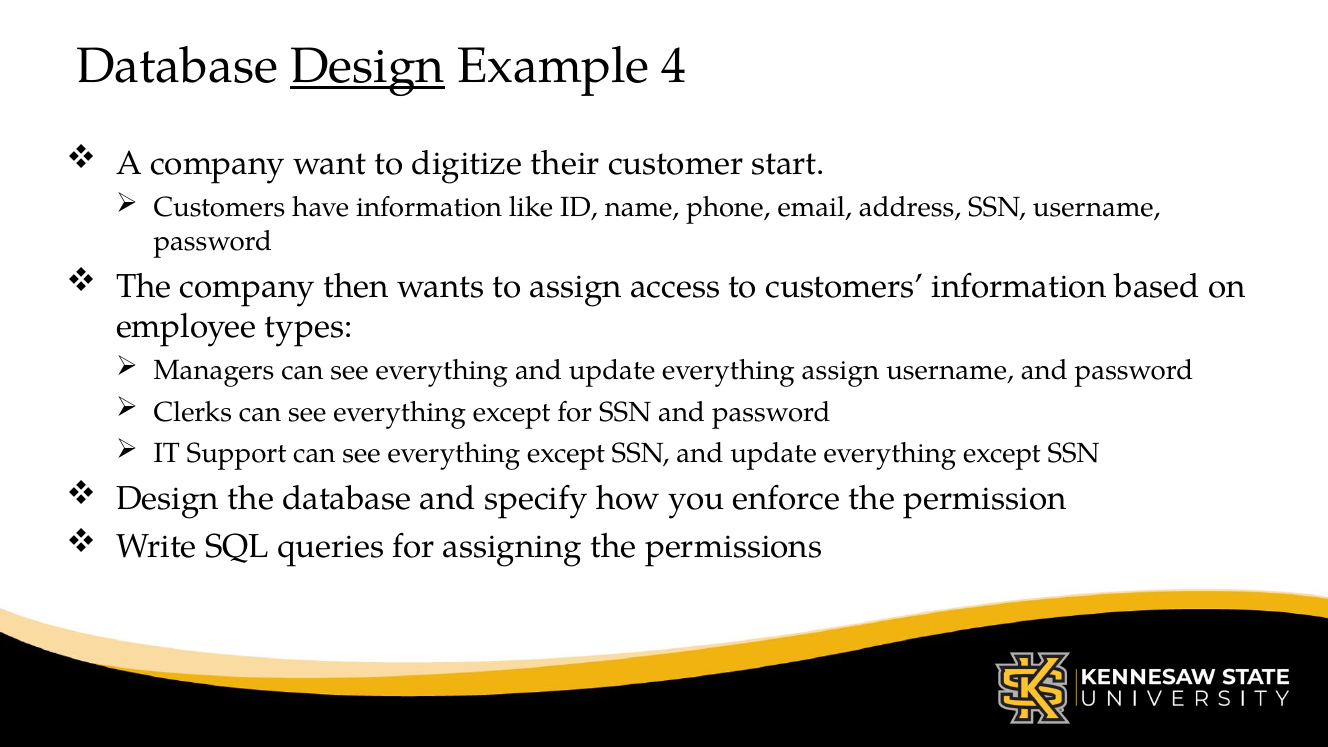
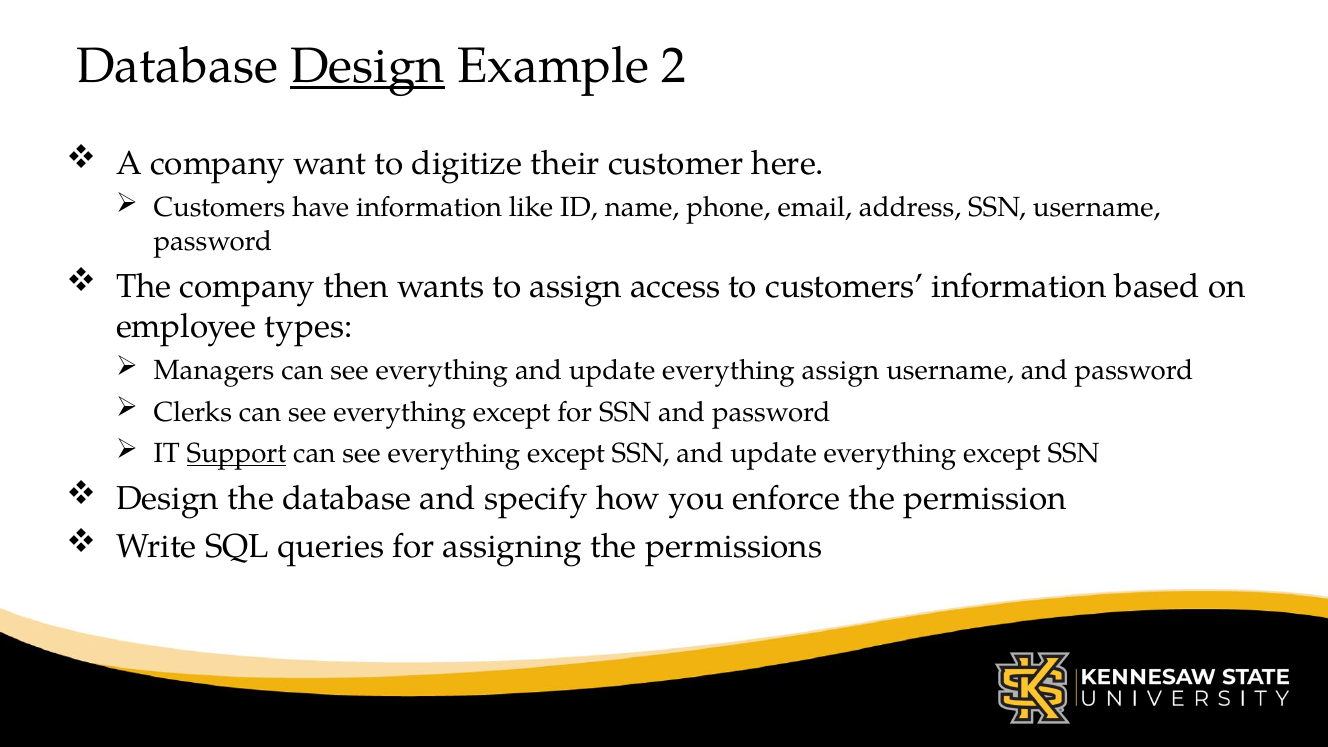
4: 4 -> 2 (674, 66)
start: start -> here (788, 163)
Support underline: none -> present (237, 454)
